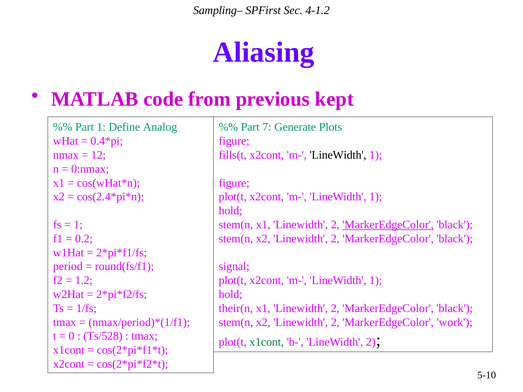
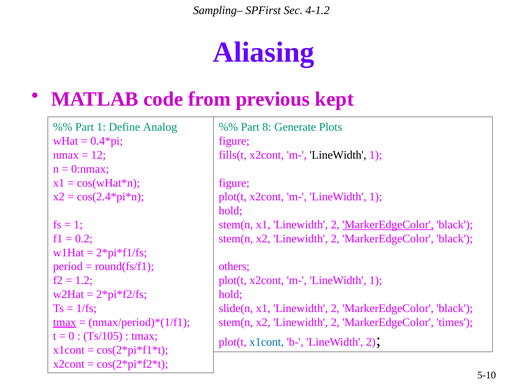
7: 7 -> 8 (267, 127)
signal: signal -> others (234, 267)
their(n: their(n -> slide(n (236, 308)
tmax underline: none -> present (65, 322)
work: work -> times (455, 322)
Ts/528: Ts/528 -> Ts/105 (103, 336)
x1cont colour: green -> blue (267, 342)
